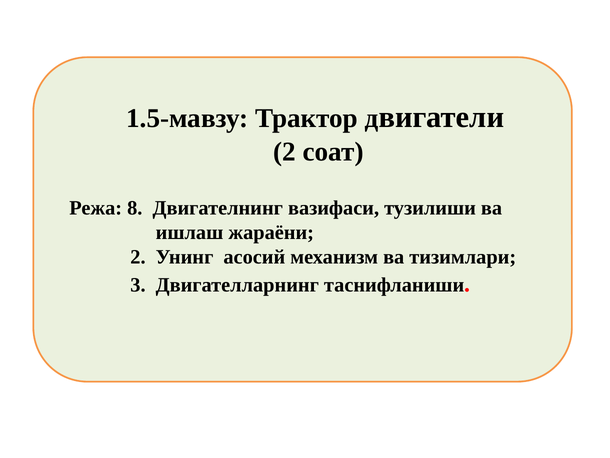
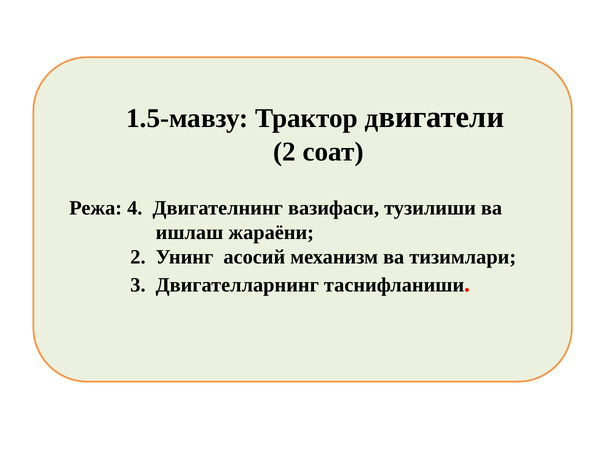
8: 8 -> 4 (135, 208)
